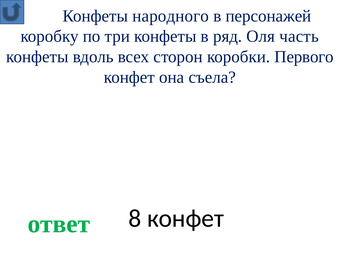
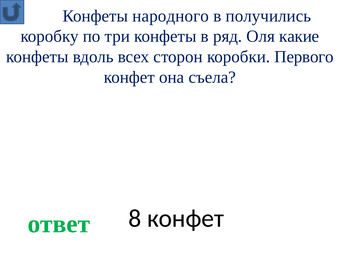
персонажей: персонажей -> получились (268, 16)
часть: часть -> какие (299, 36)
